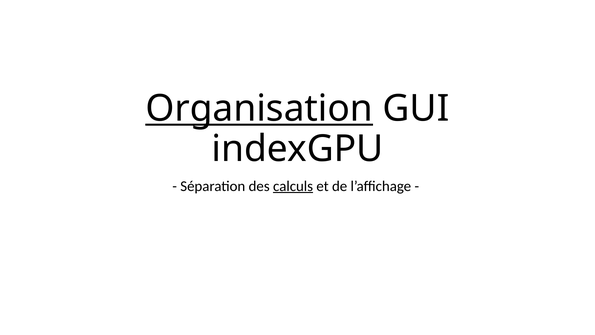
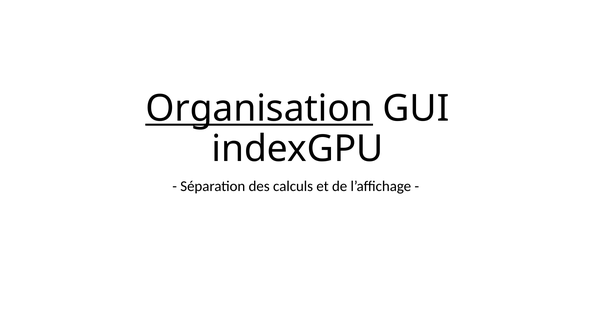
calculs underline: present -> none (293, 186)
